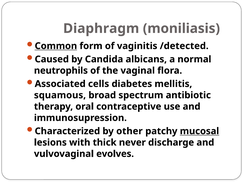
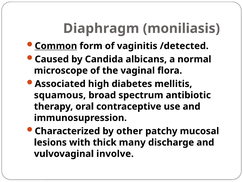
neutrophils: neutrophils -> microscope (61, 71)
cells: cells -> high (99, 84)
mucosal underline: present -> none (200, 131)
never: never -> many (132, 143)
evolves: evolves -> involve (115, 154)
